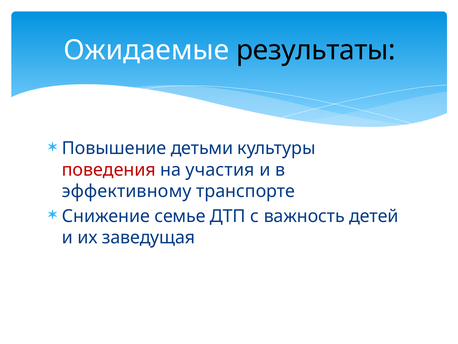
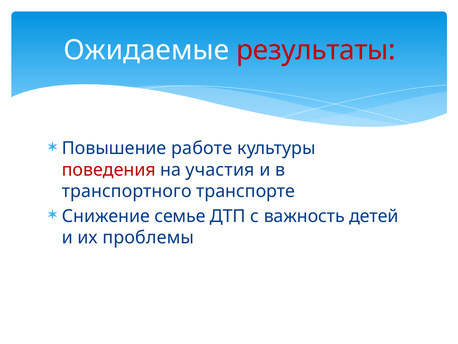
результаты colour: black -> red (316, 50)
детьми: детьми -> работе (202, 148)
эффективному: эффективному -> транспортного (127, 191)
заведущая: заведущая -> проблемы (148, 237)
